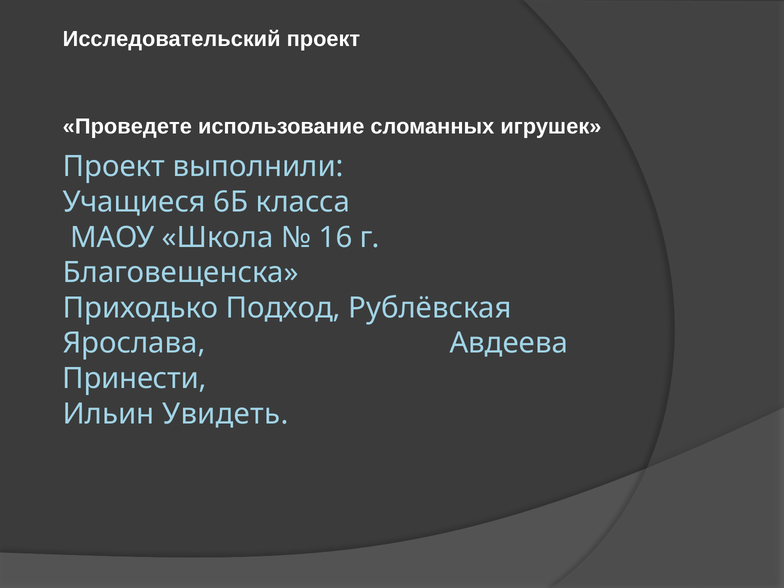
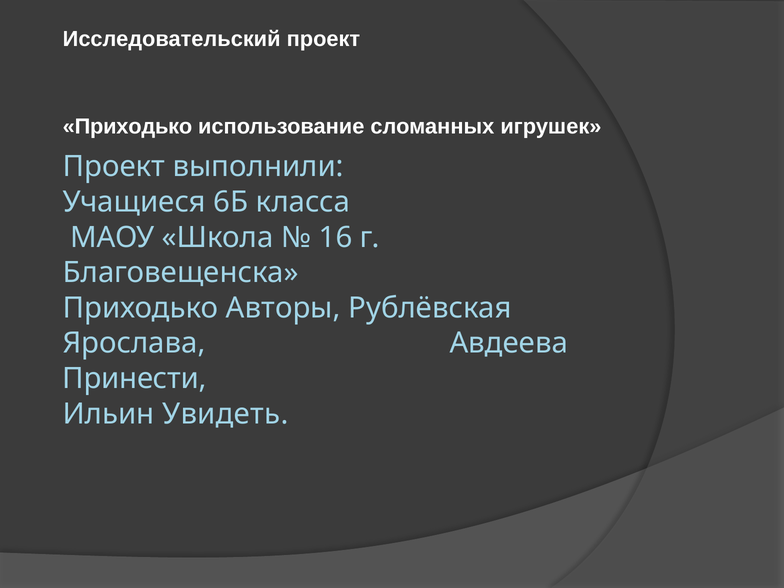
Проведете: Проведете -> Приходько (127, 126)
Подход: Подход -> Авторы (283, 308)
